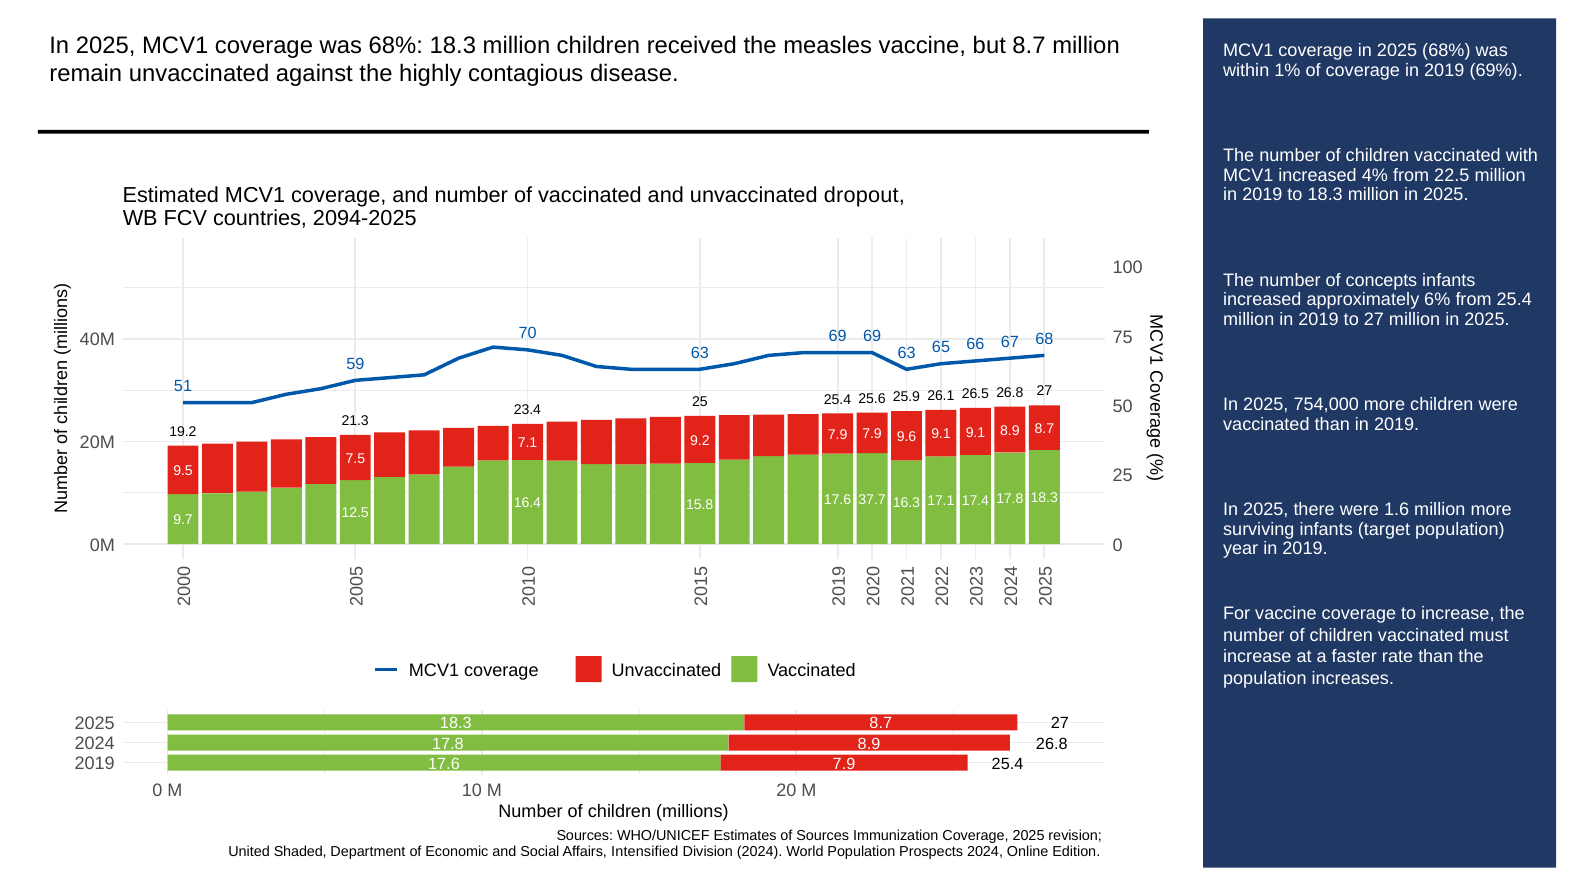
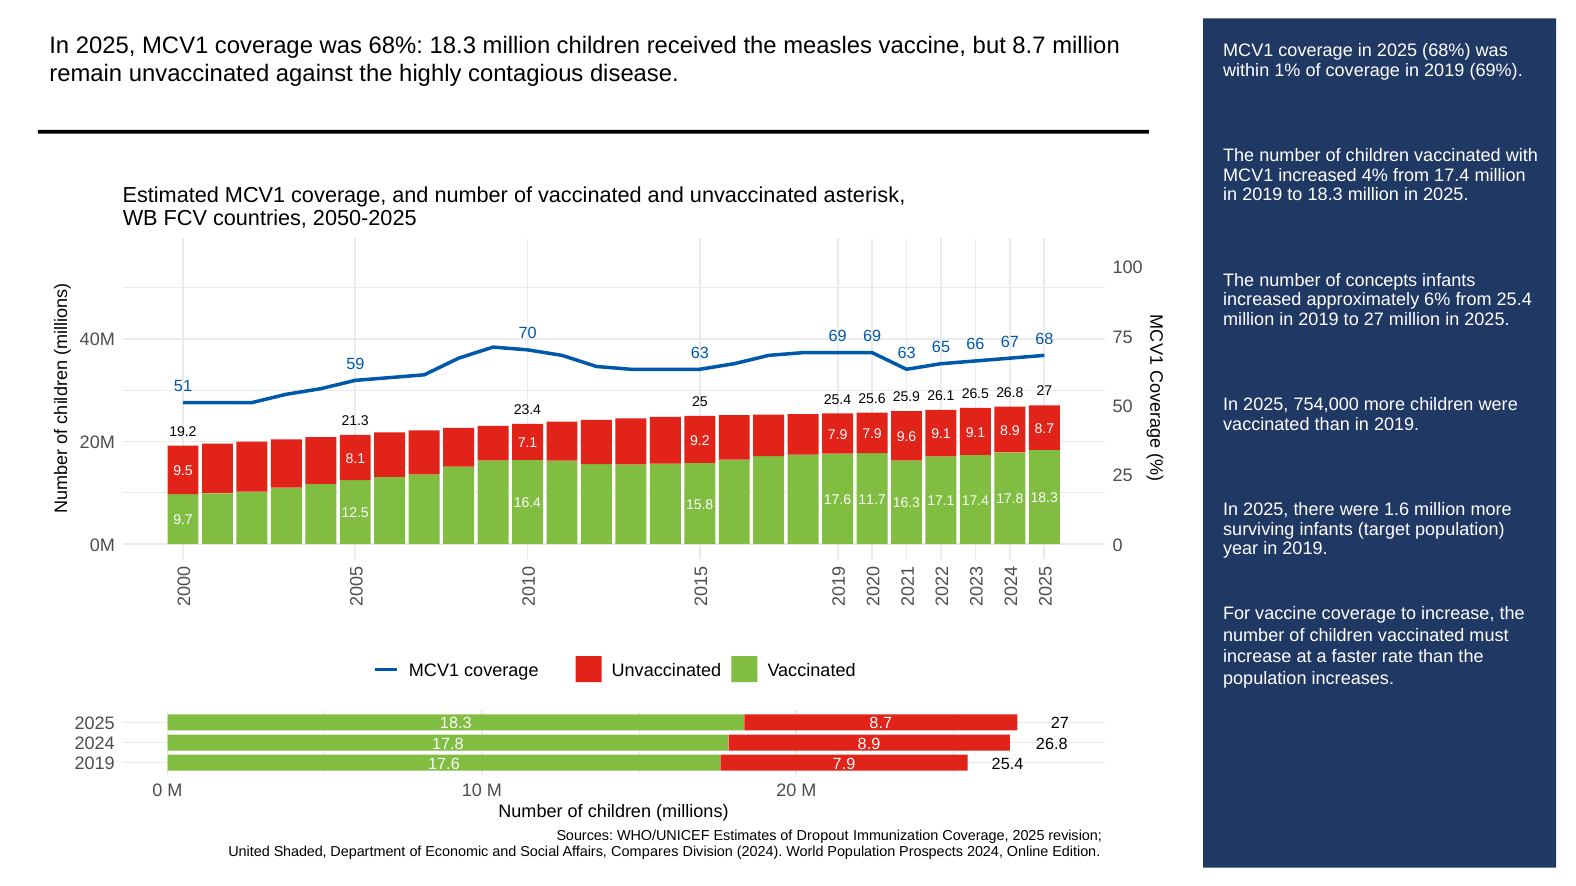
from 22.5: 22.5 -> 17.4 (1452, 175)
dropout: dropout -> asterisk (864, 195)
2094-2025: 2094-2025 -> 2050-2025 (365, 218)
7.5: 7.5 -> 8.1 (355, 459)
37.7: 37.7 -> 11.7 (872, 500)
of Sources: Sources -> Dropout (823, 836)
Intensified: Intensified -> Compares (645, 852)
